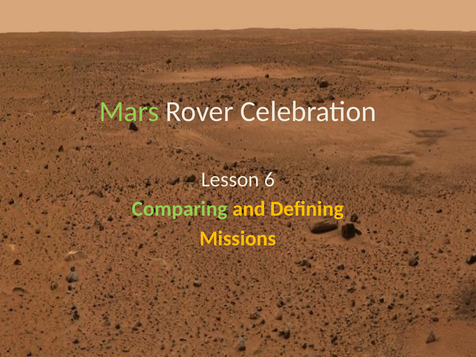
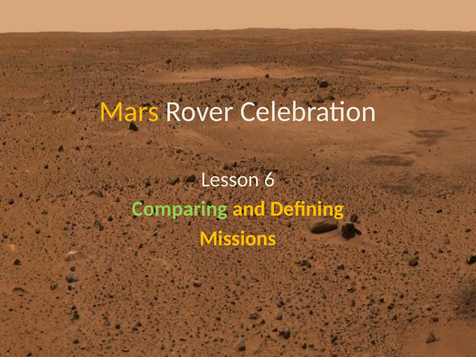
Mars colour: light green -> yellow (129, 112)
